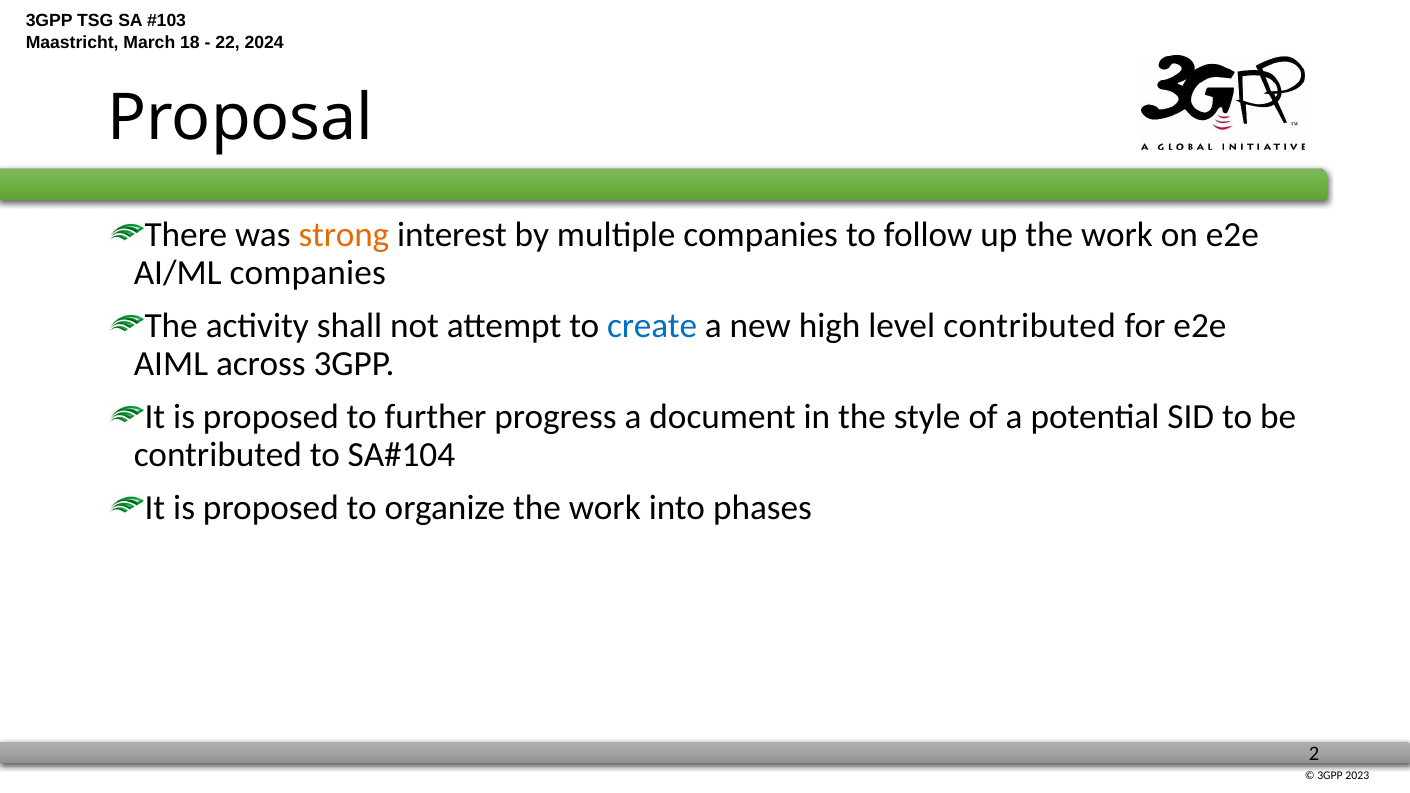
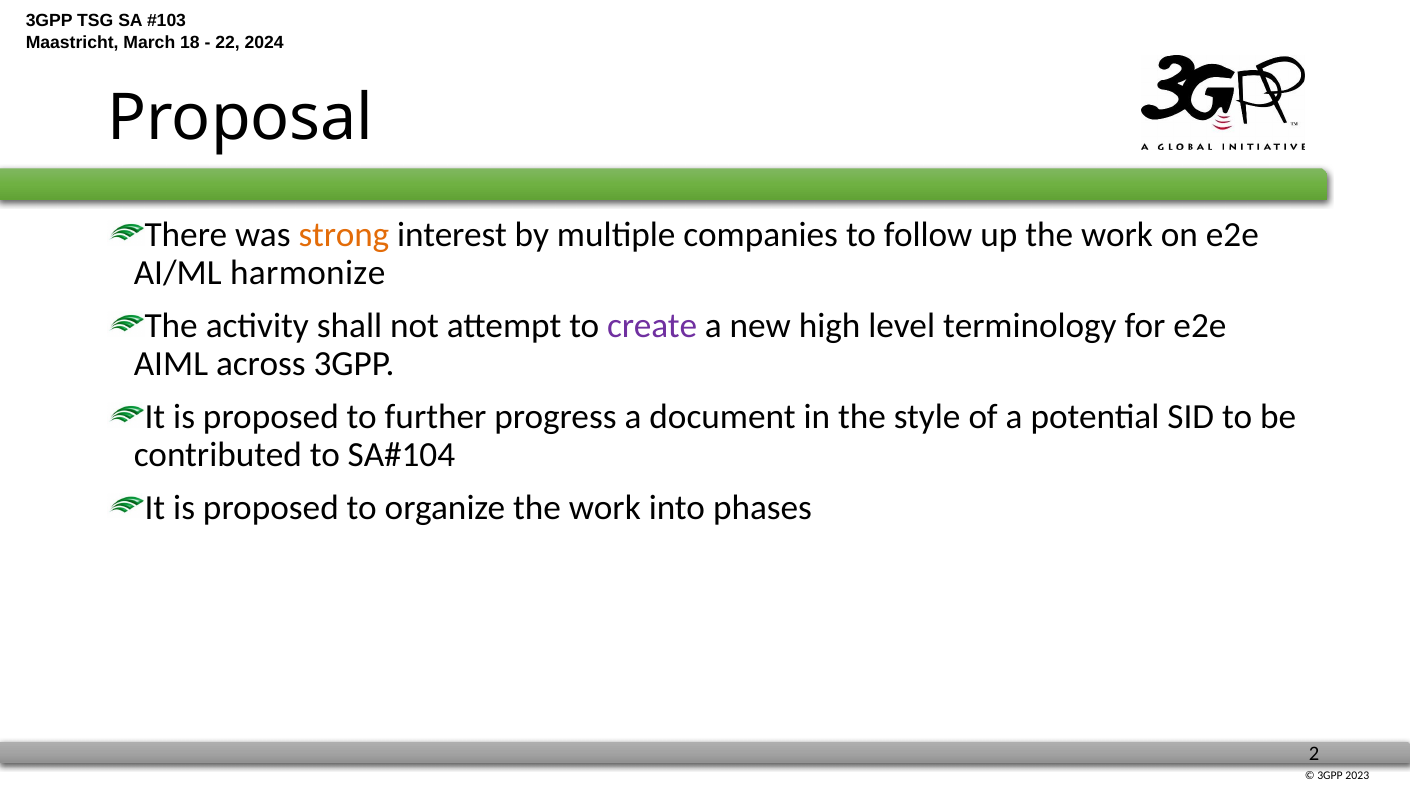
AI/ML companies: companies -> harmonize (308, 273)
create colour: blue -> purple (652, 326)
level contributed: contributed -> terminology (1030, 326)
